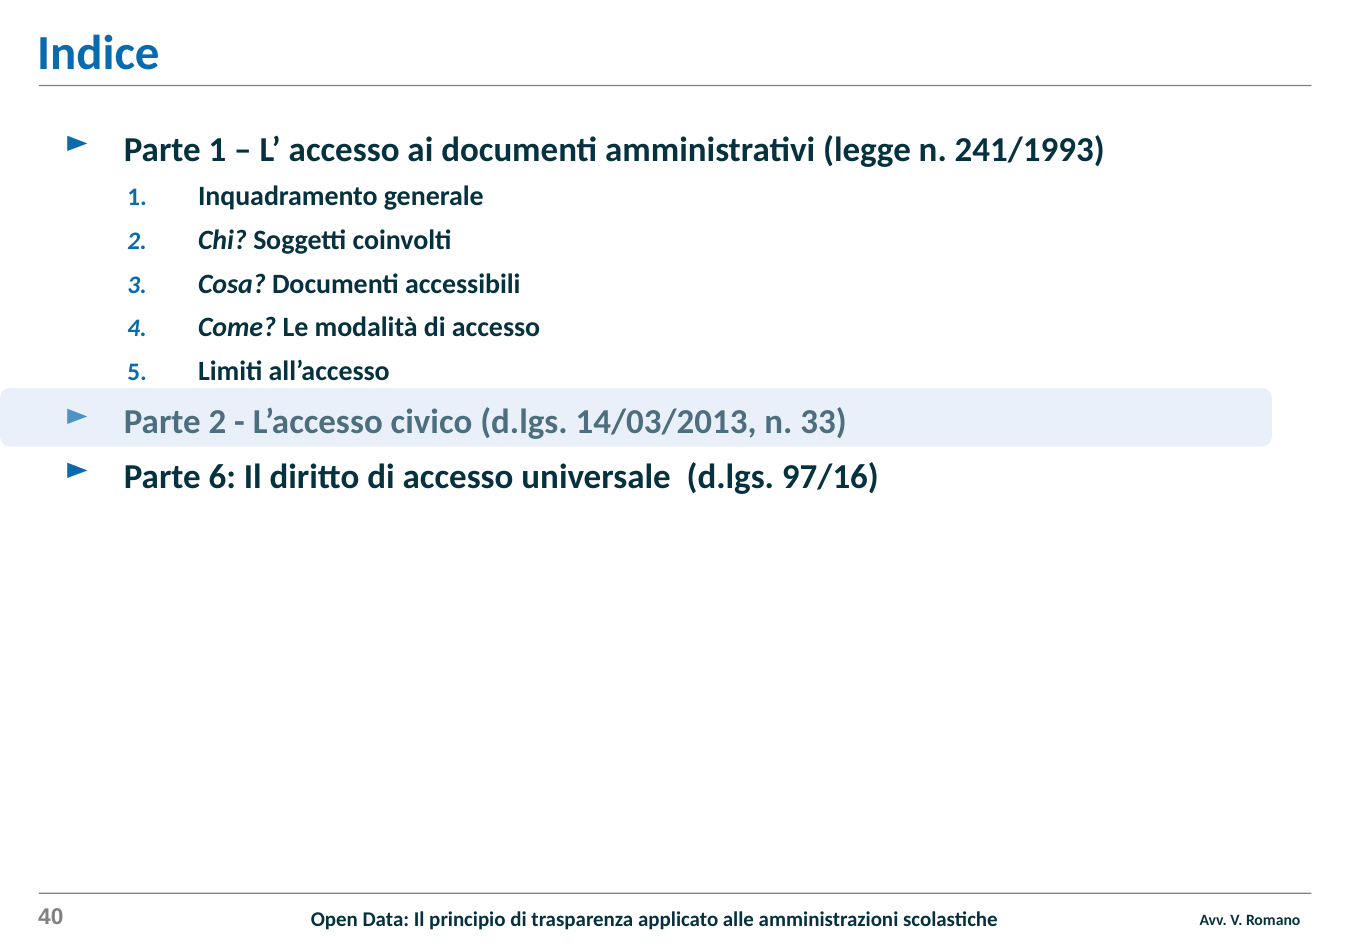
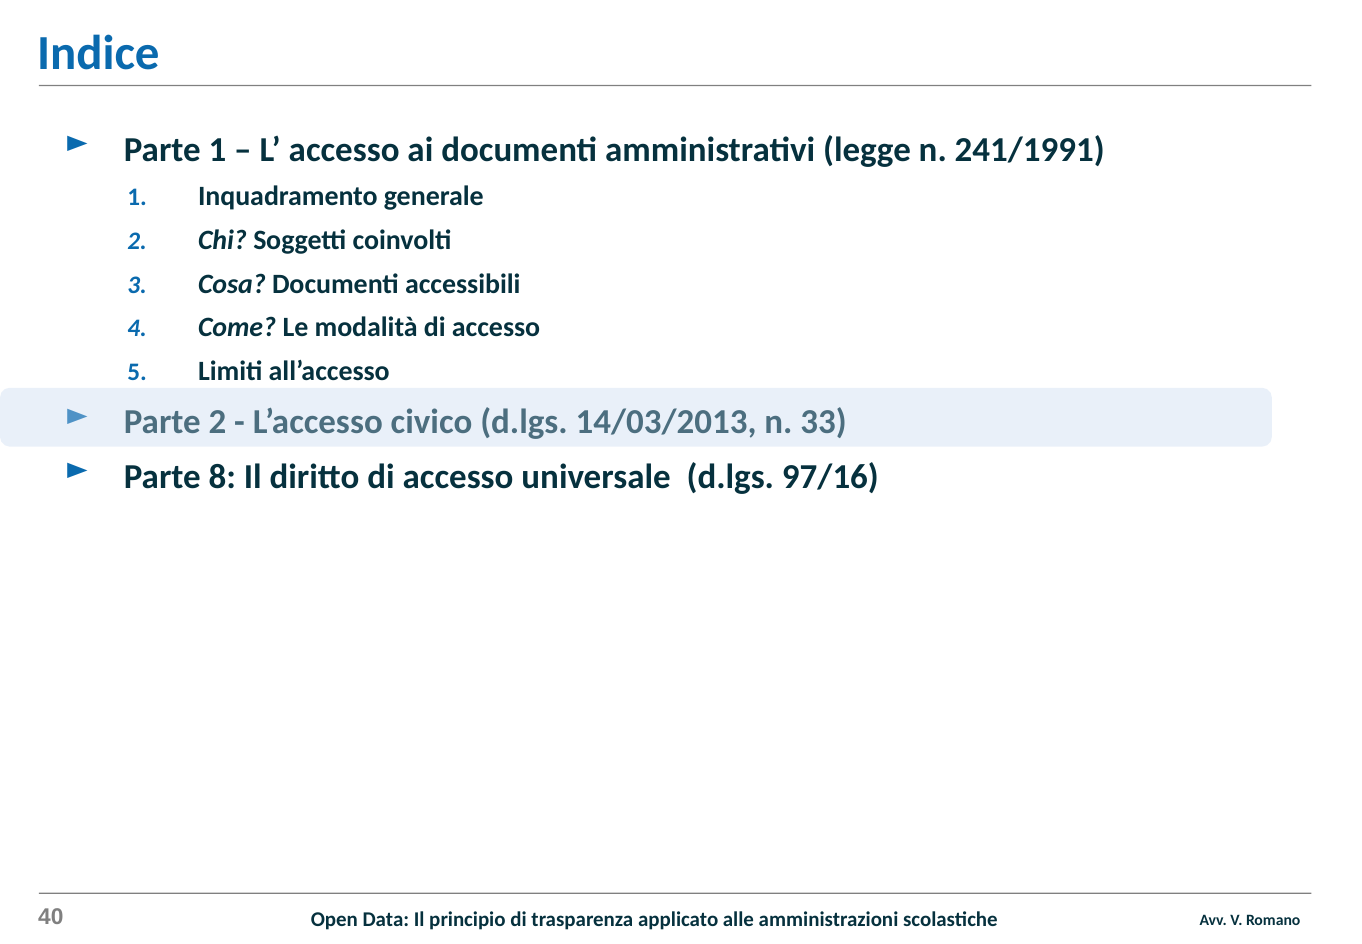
241/1993: 241/1993 -> 241/1991 (1030, 149)
6: 6 -> 8 (222, 476)
